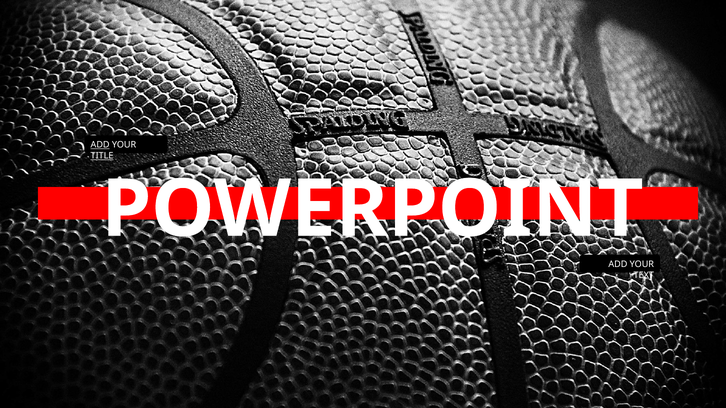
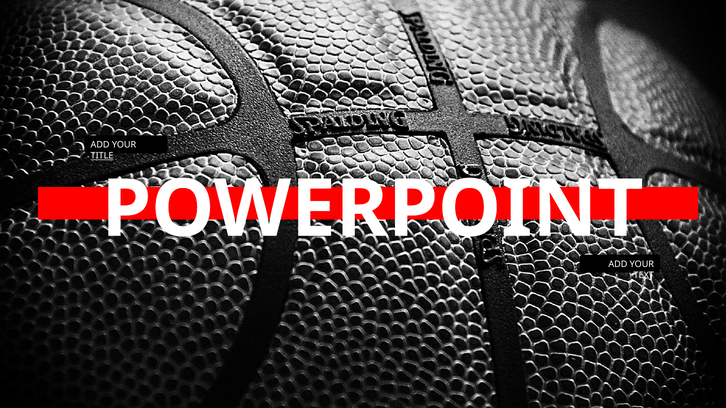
ADD underline: present -> none (100, 145)
